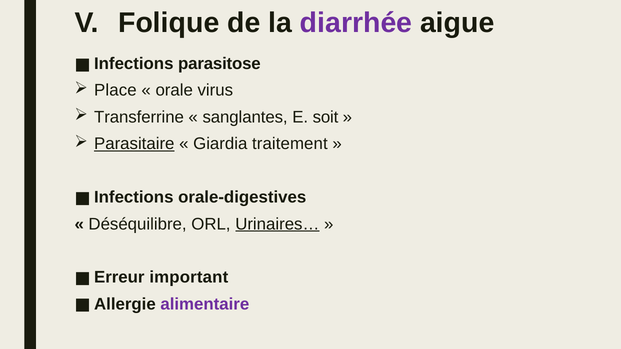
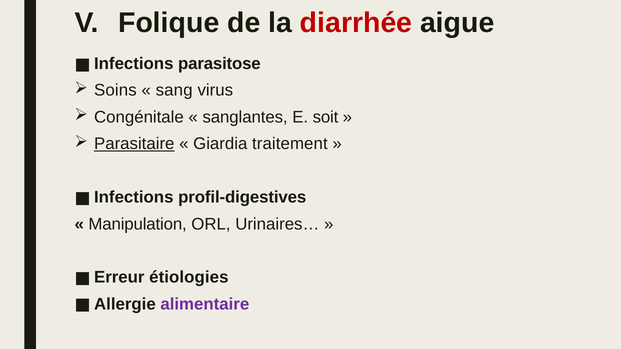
diarrhée colour: purple -> red (356, 23)
Place: Place -> Soins (115, 90)
orale: orale -> sang (174, 90)
Transferrine: Transferrine -> Congénitale (139, 117)
orale-digestives: orale-digestives -> profil-digestives (242, 197)
Déséquilibre: Déséquilibre -> Manipulation (138, 224)
Urinaires… underline: present -> none (277, 224)
important: important -> étiologies (189, 278)
